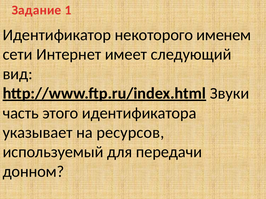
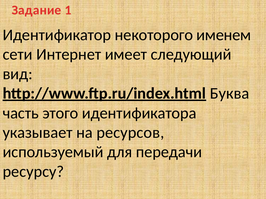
Звуки: Звуки -> Буква (230, 94)
донном: донном -> ресурсу (33, 172)
